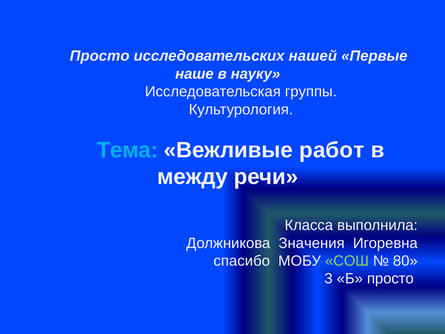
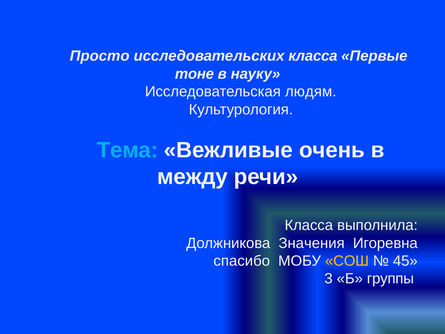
исследовательских нашей: нашей -> класса (313, 56)
наше: наше -> тоне (194, 74)
группы: группы -> людям (311, 92)
работ: работ -> очень (332, 150)
СОШ colour: light green -> yellow (347, 261)
80: 80 -> 45 (405, 261)
Б просто: просто -> группы (390, 279)
